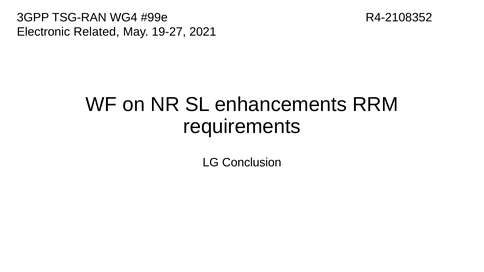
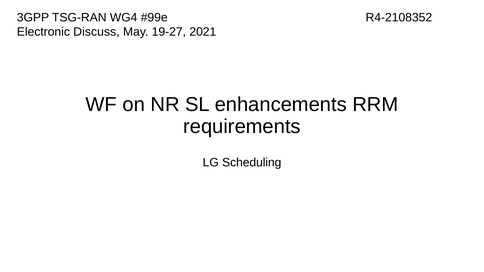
Related: Related -> Discuss (96, 32)
Conclusion: Conclusion -> Scheduling (252, 163)
